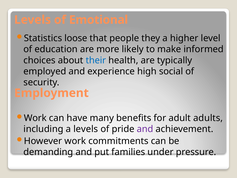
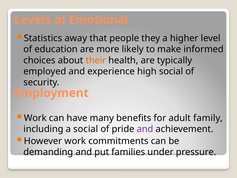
loose: loose -> away (76, 38)
their colour: blue -> orange (96, 60)
adults: adults -> family (208, 118)
a levels: levels -> social (86, 129)
